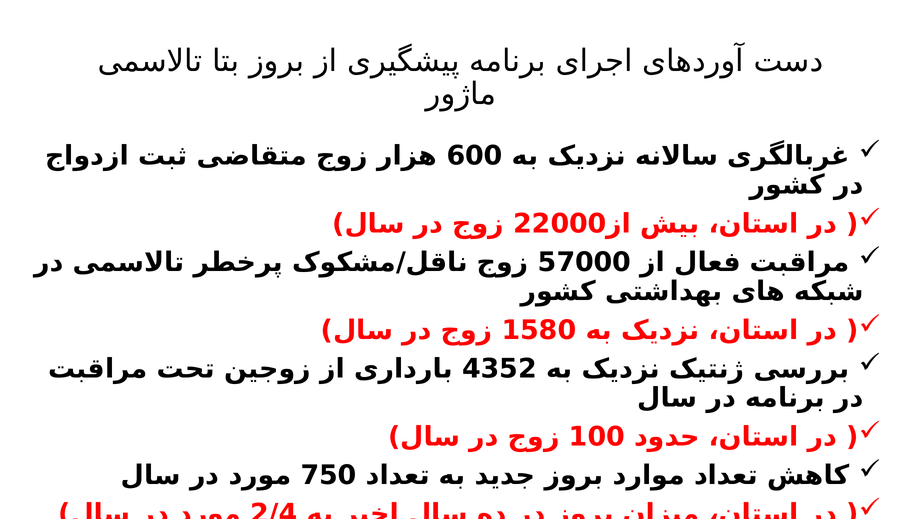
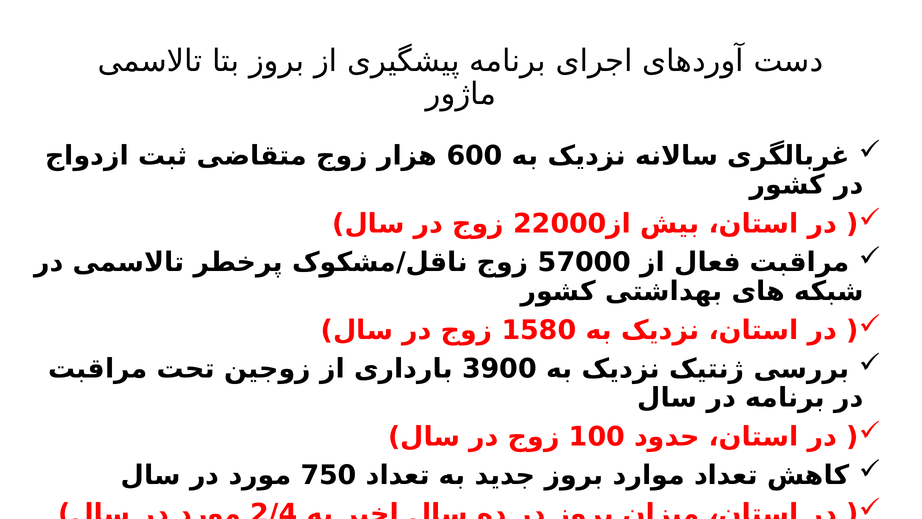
4352: 4352 -> 3900 (499, 369)
